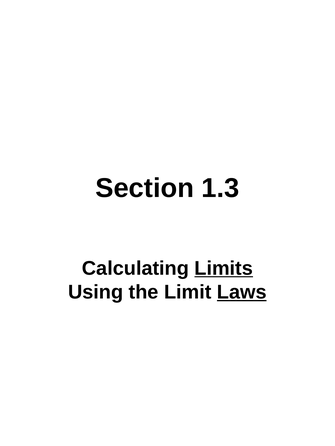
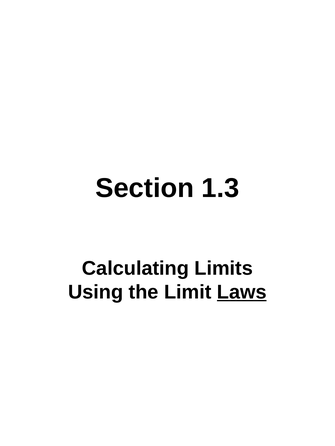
Limits underline: present -> none (224, 269)
